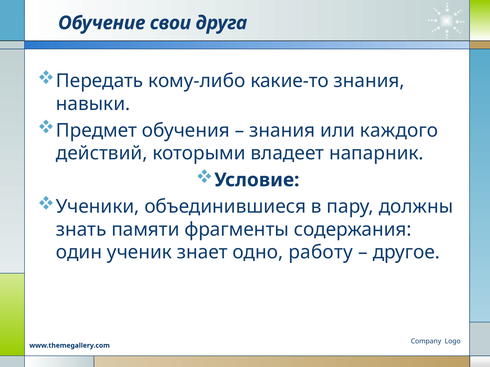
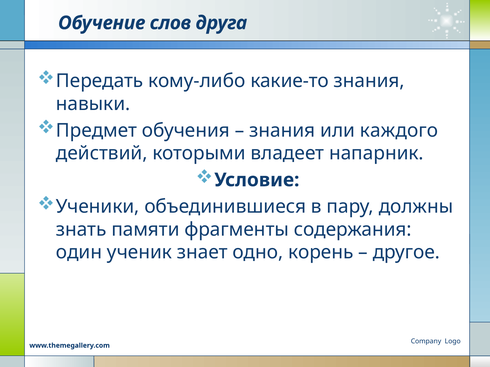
свои: свои -> слов (170, 23)
работу: работу -> корень (321, 253)
